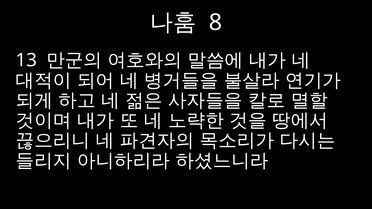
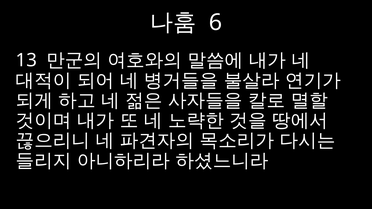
8: 8 -> 6 (216, 22)
